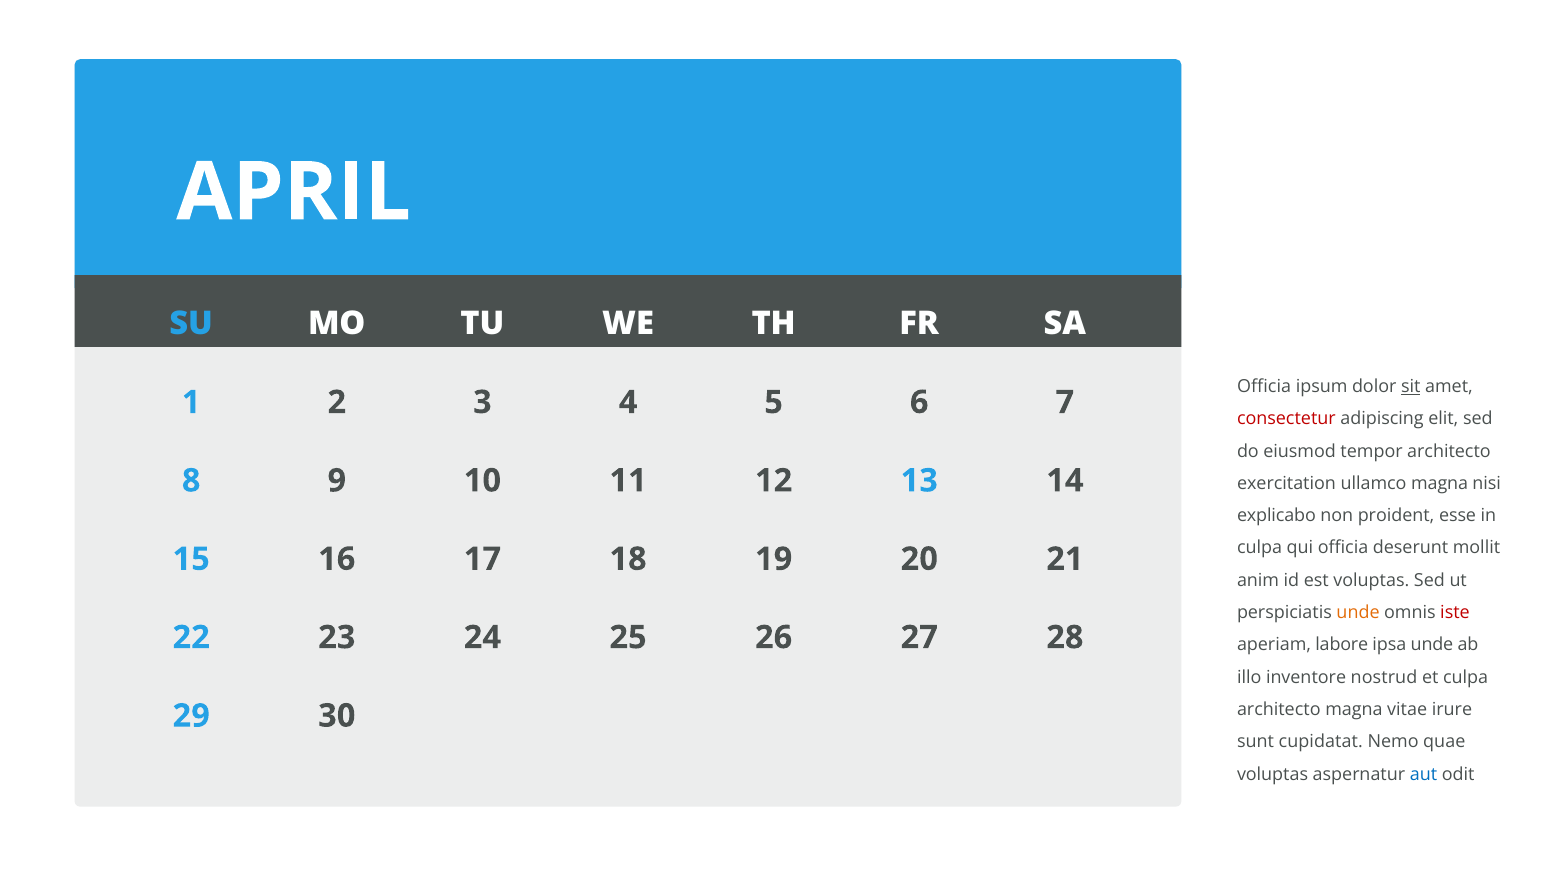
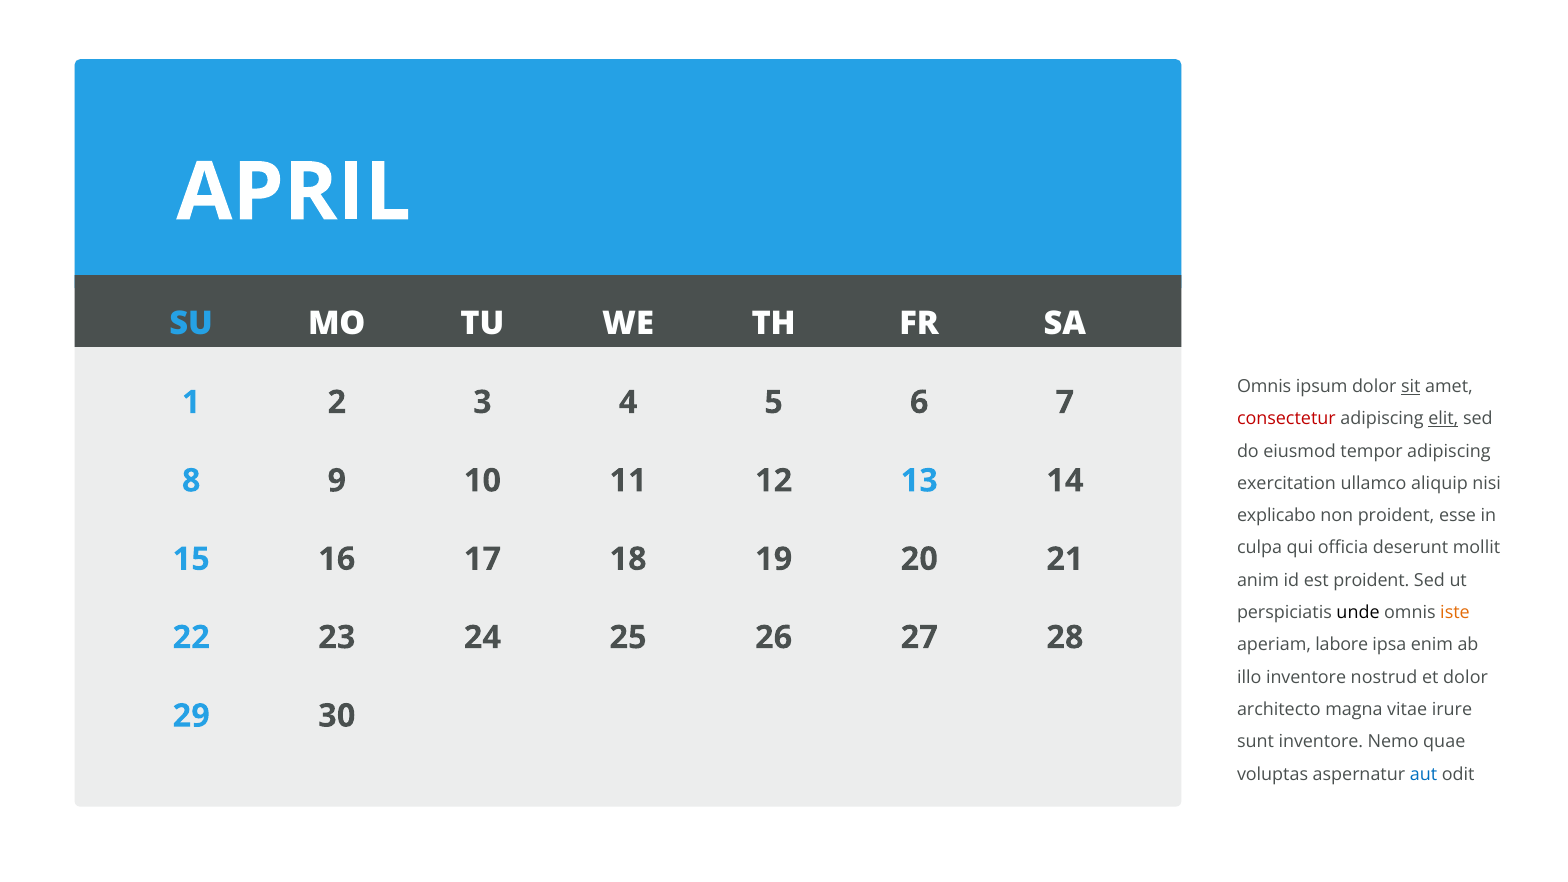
Officia: Officia -> Omnis (1264, 386)
elit underline: none -> present (1443, 419)
tempor architecto: architecto -> adipiscing (1449, 451)
ullamco magna: magna -> aliquip (1440, 483)
est voluptas: voluptas -> proident (1371, 580)
unde colour: orange -> black (1358, 613)
iste colour: red -> orange (1455, 613)
ipsa unde: unde -> enim (1432, 645)
et culpa: culpa -> dolor (1466, 677)
sunt cupidatat: cupidatat -> inventore (1321, 742)
